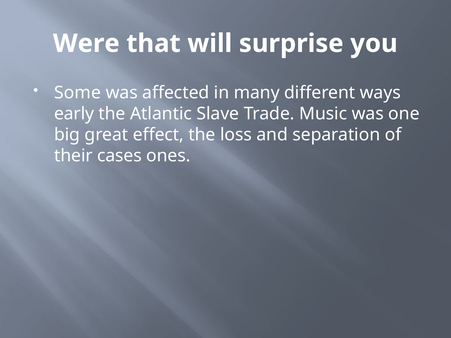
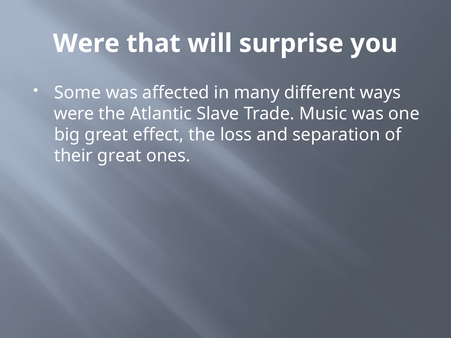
early: early -> were (74, 114)
their cases: cases -> great (119, 156)
